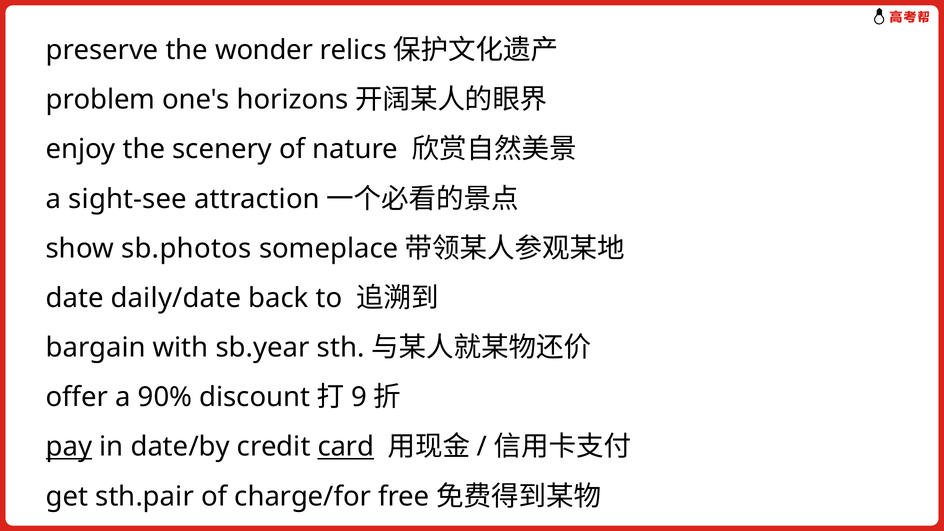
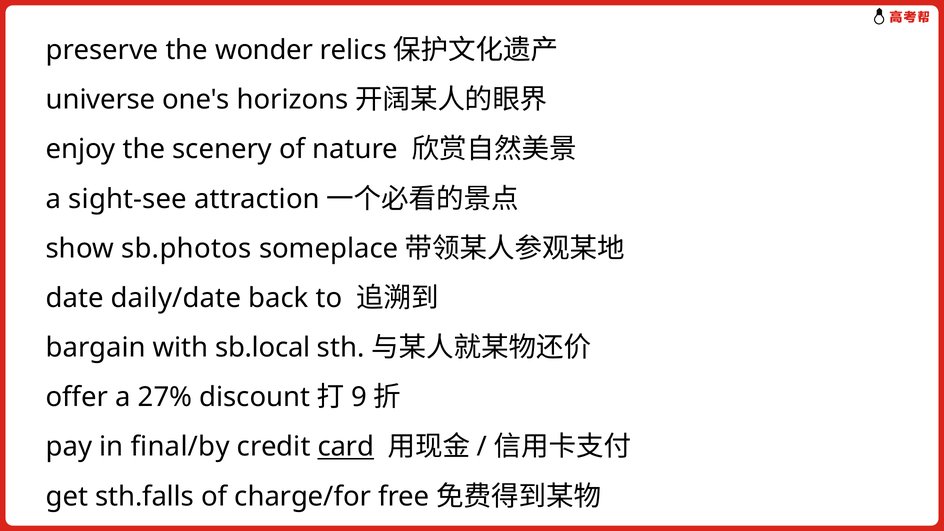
problem: problem -> universe (101, 100)
sb.year: sb.year -> sb.local (263, 348)
90%: 90% -> 27% (165, 397)
pay underline: present -> none (69, 447)
date/by: date/by -> final/by (180, 447)
sth.pair: sth.pair -> sth.falls (145, 496)
